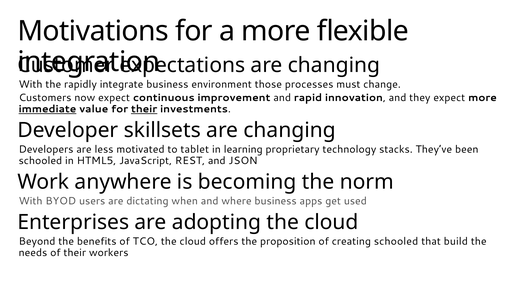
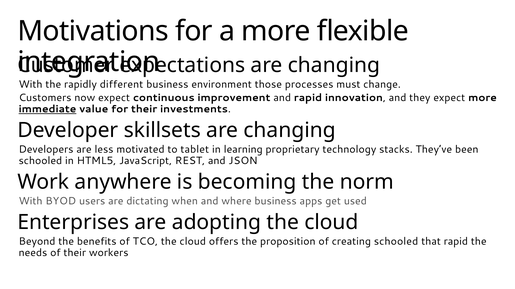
integrate: integrate -> different (122, 84)
their underline: present -> none (144, 109)
that build: build -> rapid (456, 242)
